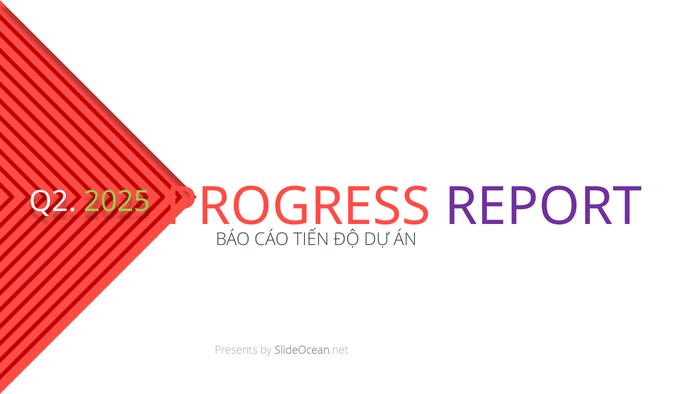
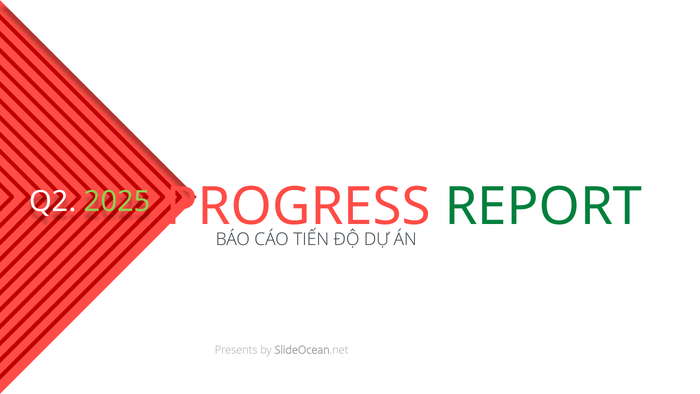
REPORT colour: purple -> green (543, 207)
